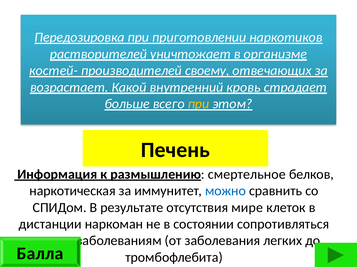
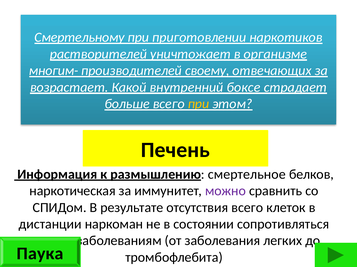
Передозировка: Передозировка -> Смертельному (80, 38)
костей-: костей- -> многим- (54, 71)
кровь: кровь -> боксе (243, 88)
можно colour: blue -> purple (226, 191)
отсутствия мире: мире -> всего (247, 208)
Балла: Балла -> Паука (40, 254)
